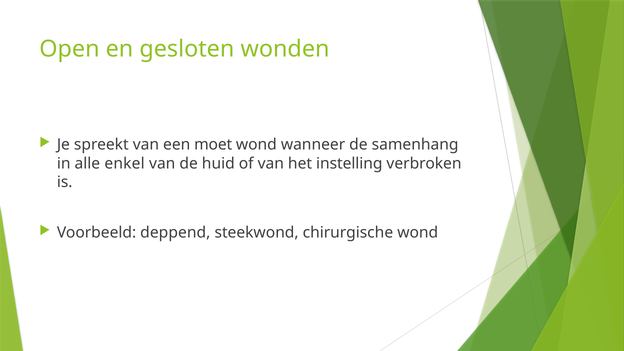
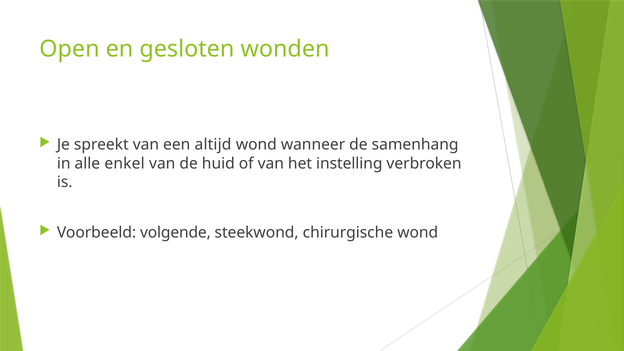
moet: moet -> altijd (213, 145)
deppend: deppend -> volgende (175, 233)
